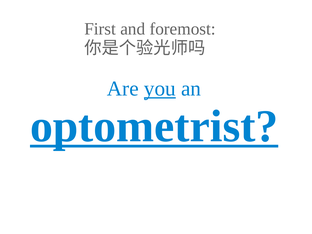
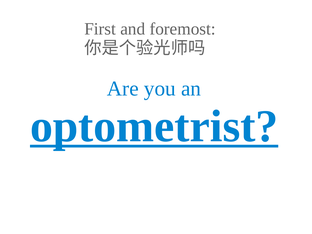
you underline: present -> none (160, 89)
